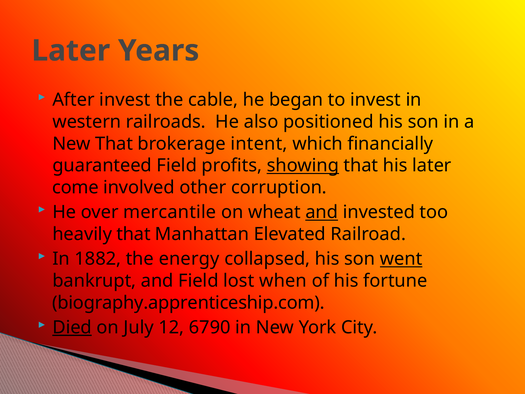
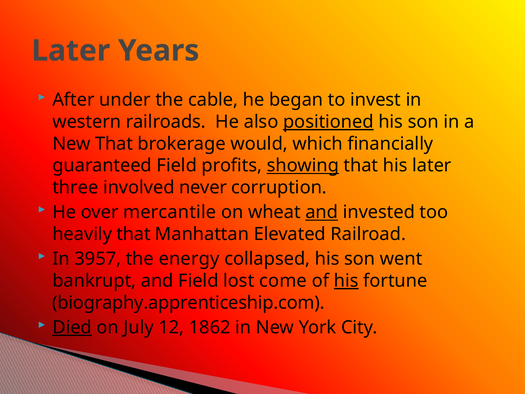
After invest: invest -> under (125, 100)
positioned underline: none -> present (328, 122)
intent: intent -> would (259, 144)
come: come -> three (75, 187)
other: other -> never (203, 187)
1882: 1882 -> 3957 (98, 259)
went underline: present -> none (401, 259)
when: when -> come (283, 281)
his underline: none -> present (346, 281)
6790: 6790 -> 1862 (210, 327)
